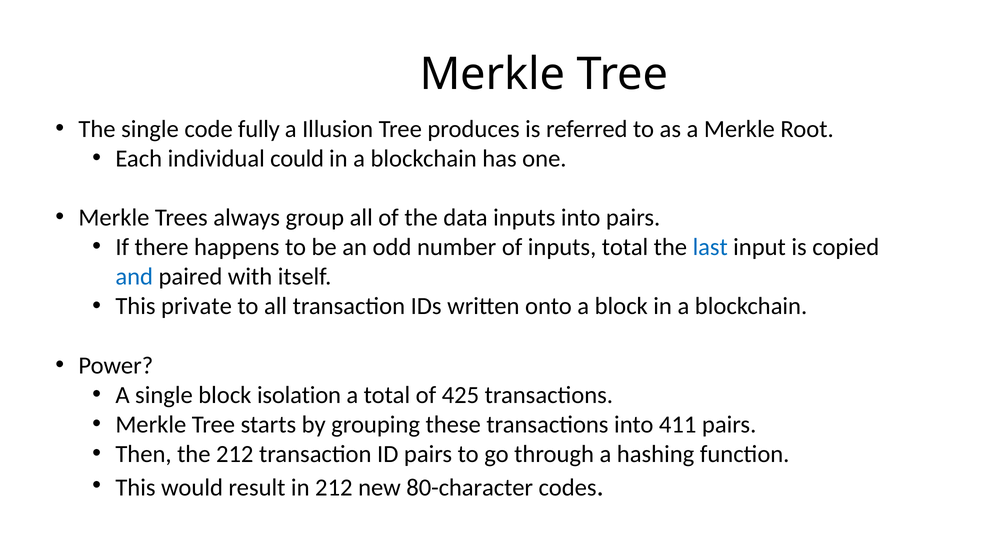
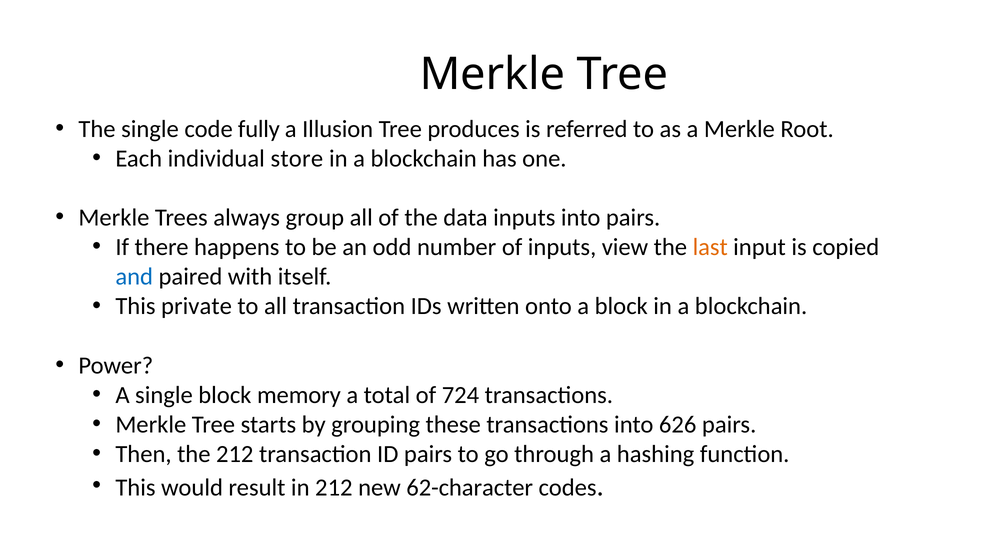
could: could -> store (297, 159)
inputs total: total -> view (625, 247)
last colour: blue -> orange (710, 247)
isolation: isolation -> memory (299, 395)
425: 425 -> 724 (460, 395)
411: 411 -> 626 (678, 425)
80-character: 80-character -> 62-character (470, 488)
